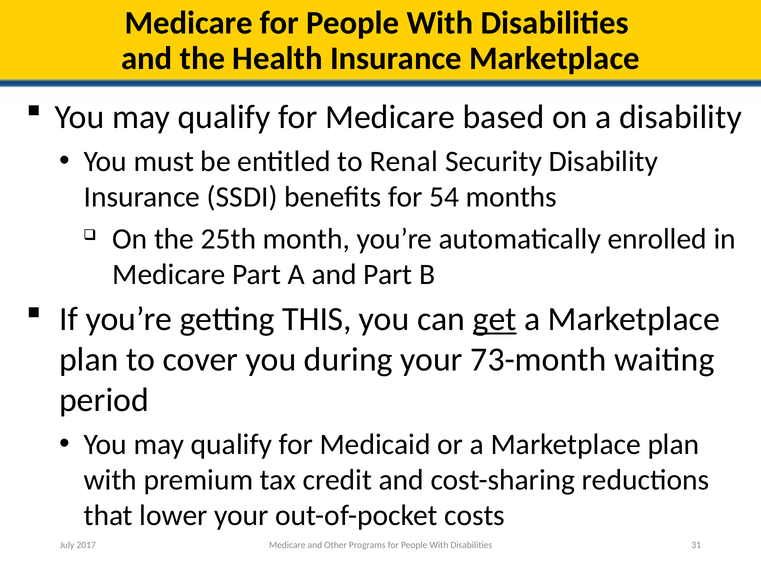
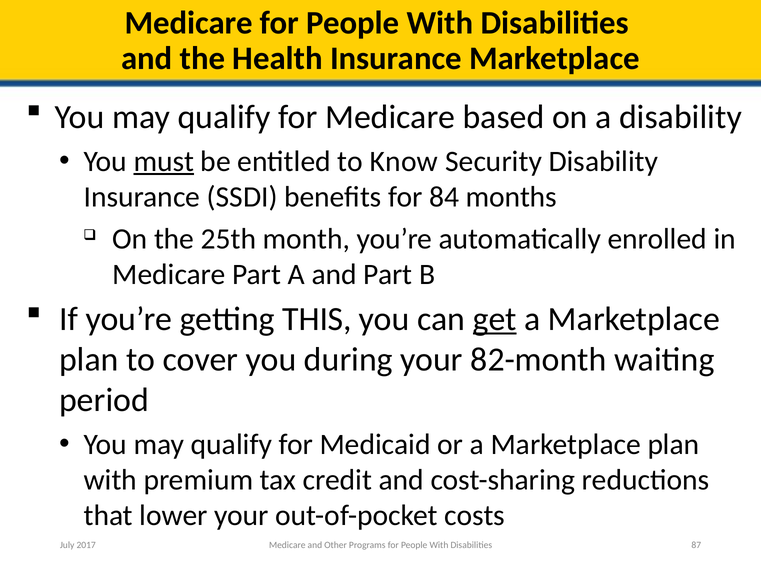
must underline: none -> present (164, 161)
Renal: Renal -> Know (404, 161)
54: 54 -> 84 (444, 197)
73-month: 73-month -> 82-month (538, 360)
31: 31 -> 87 (696, 545)
